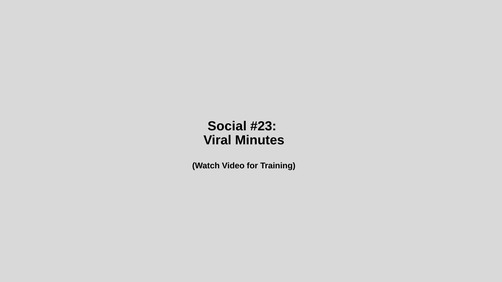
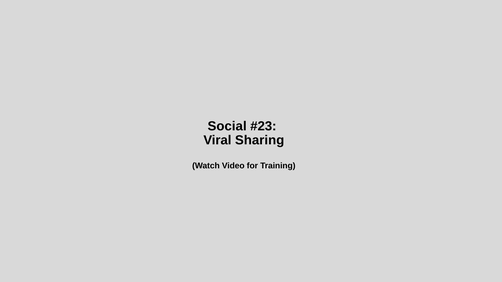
Minutes: Minutes -> Sharing (260, 140)
